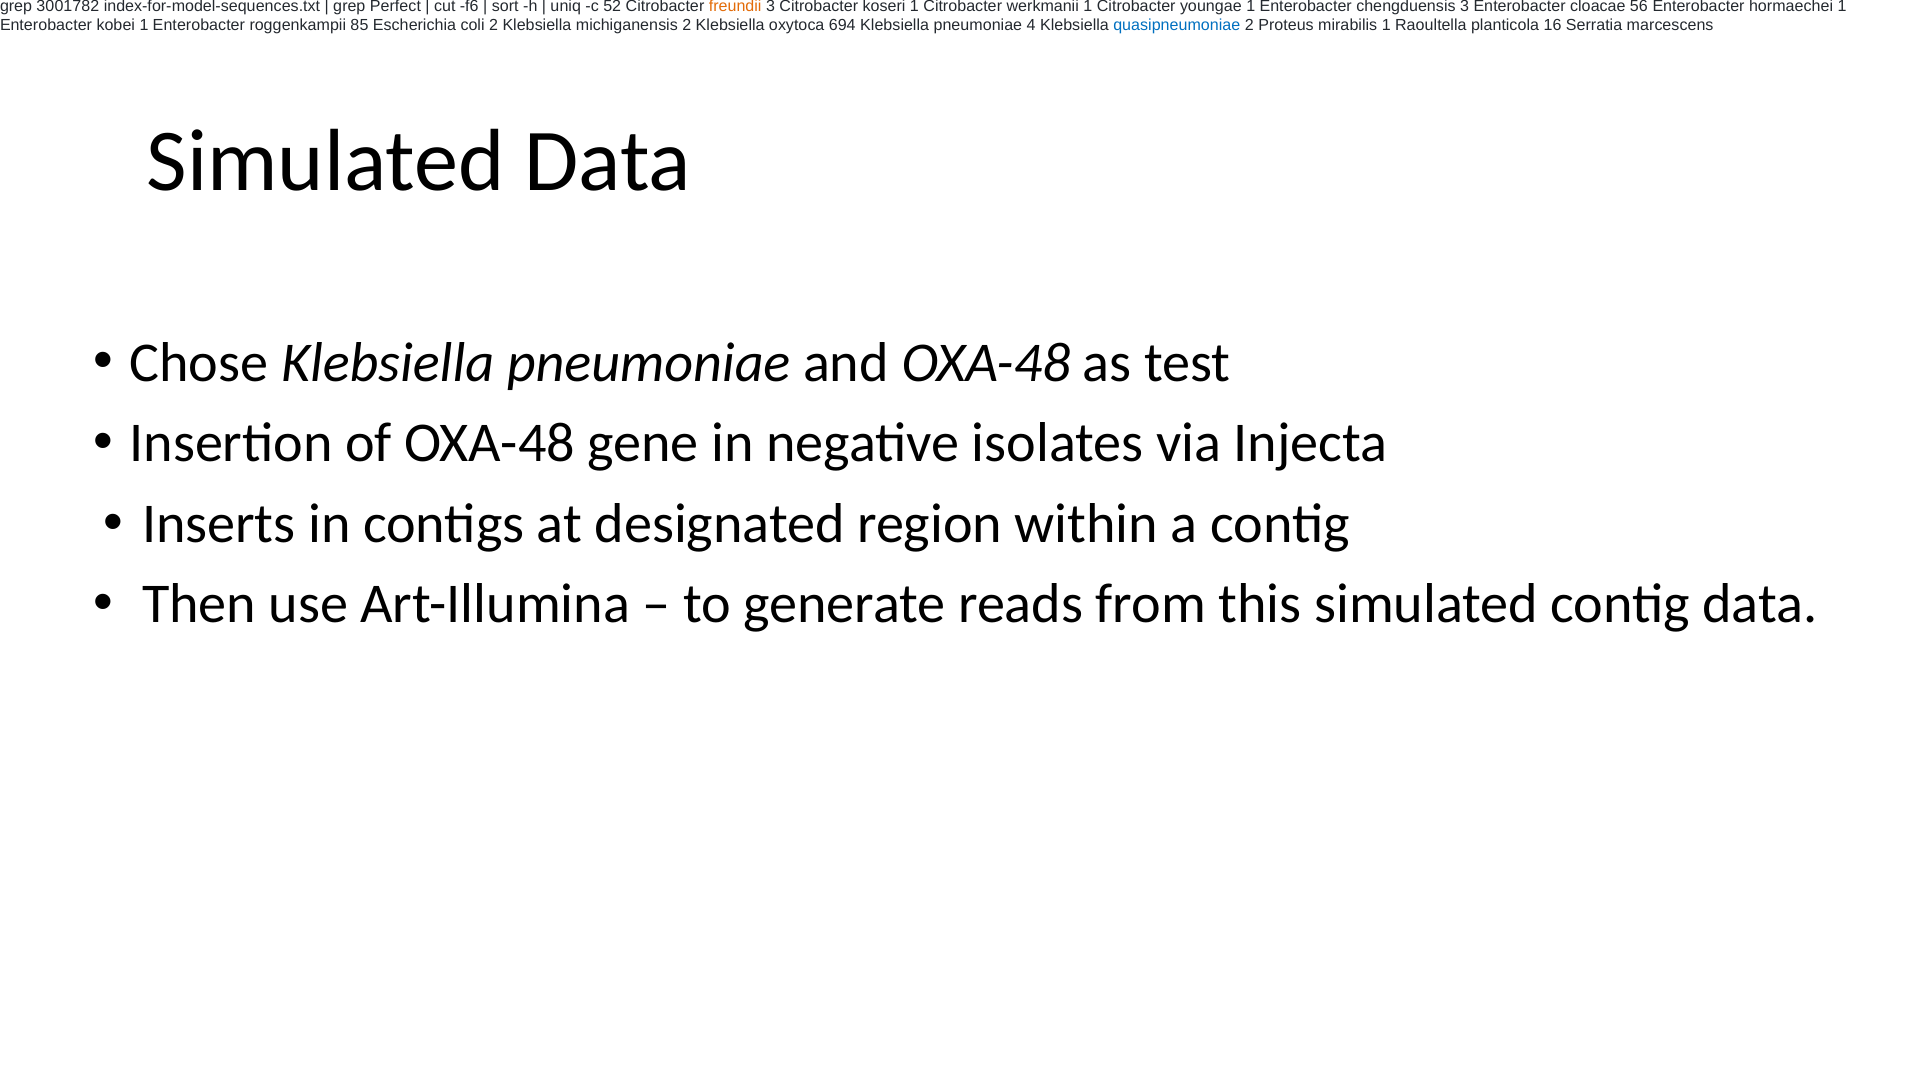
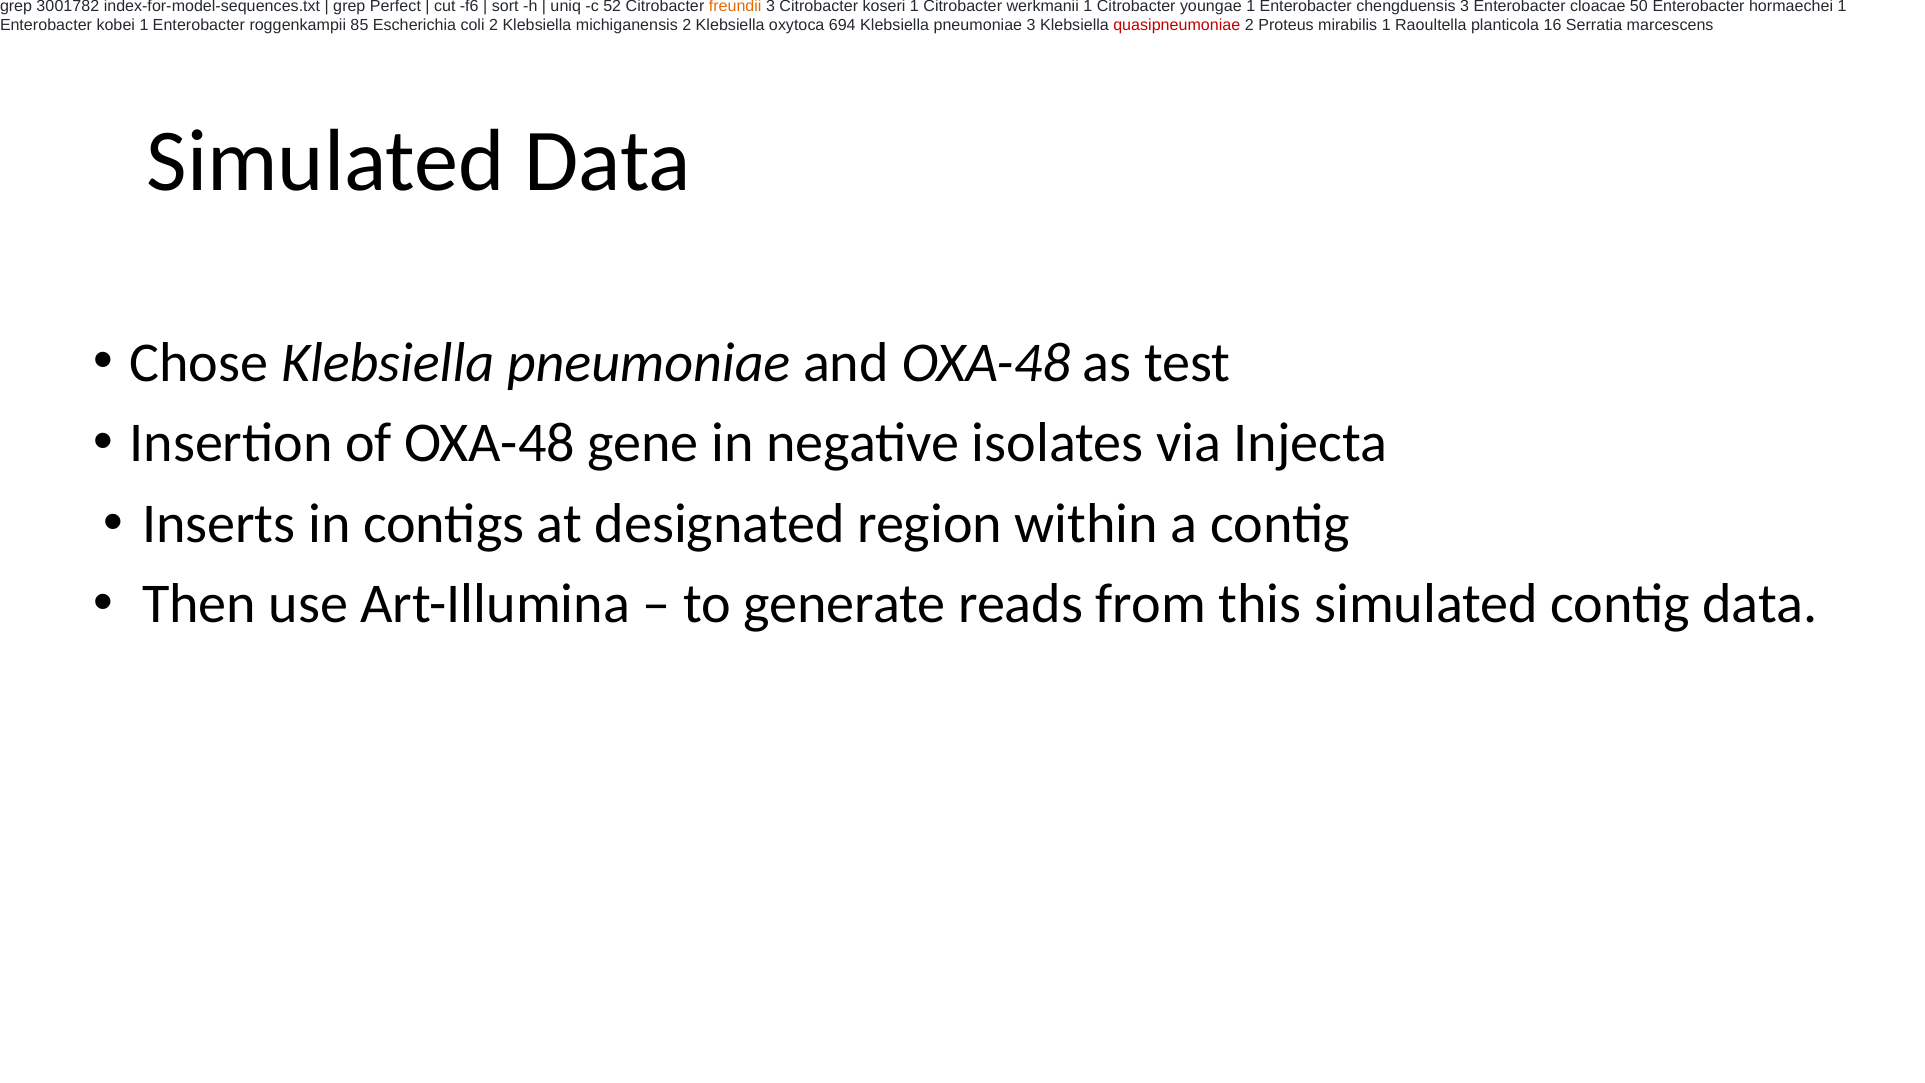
56: 56 -> 50 (1639, 6)
pneumoniae 4: 4 -> 3 (1031, 25)
quasipneumoniae colour: blue -> red (1177, 25)
